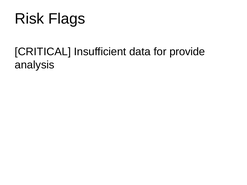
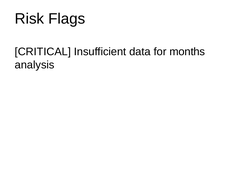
provide: provide -> months (187, 52)
